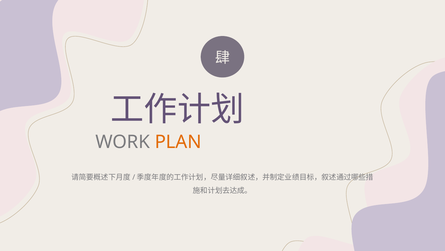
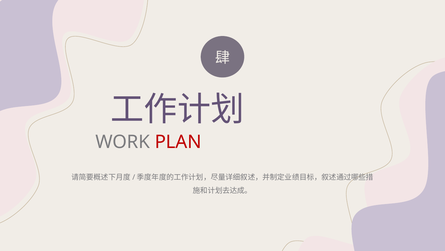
PLAN colour: orange -> red (178, 141)
